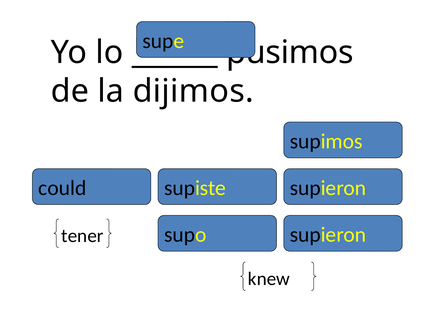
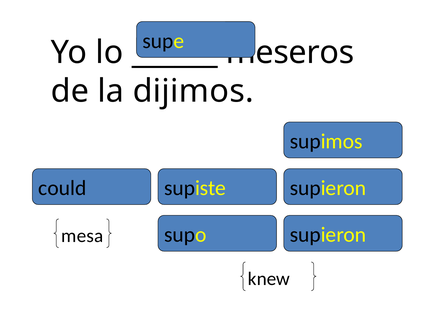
pusimos: pusimos -> meseros (290, 52)
tener: tener -> mesa (82, 236)
